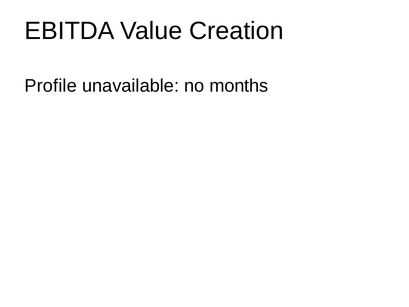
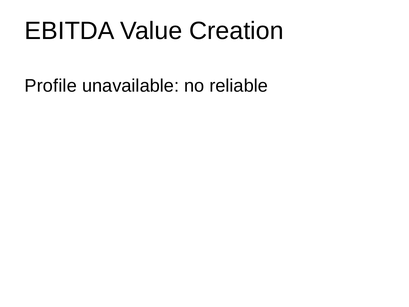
months: months -> reliable (239, 86)
